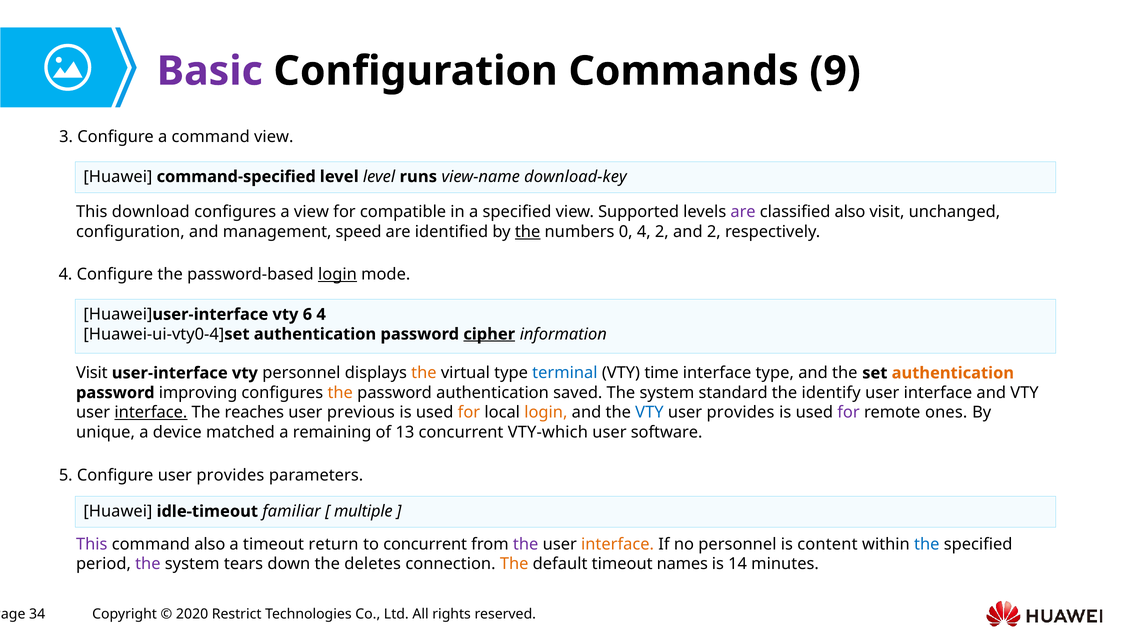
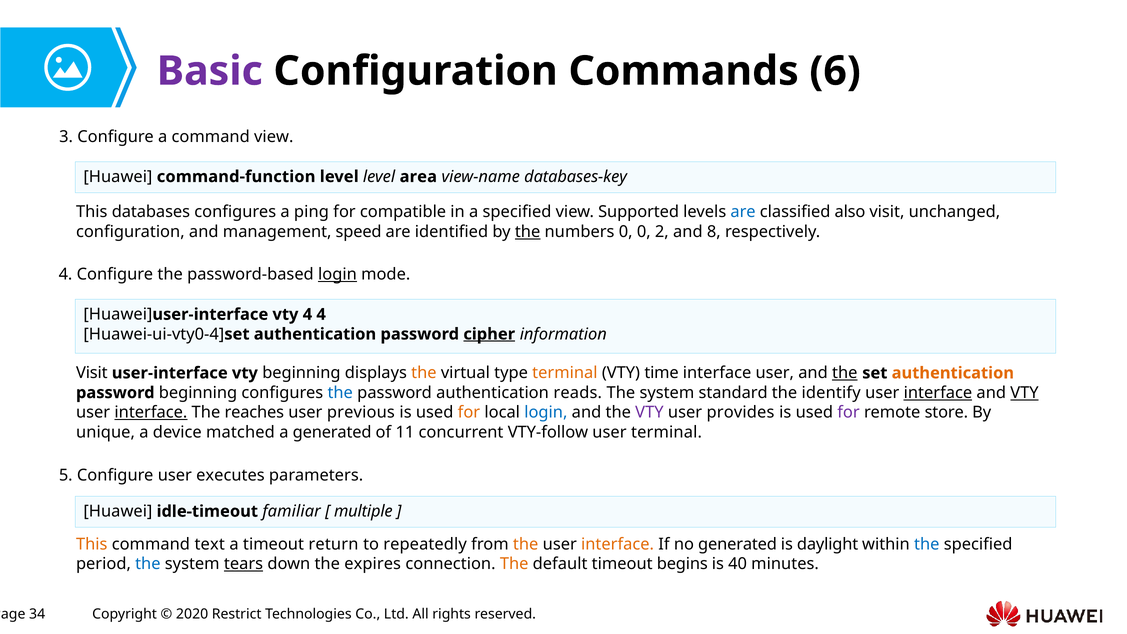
9: 9 -> 6 (835, 71)
command-specified: command-specified -> command-function (236, 177)
runs: runs -> area (418, 177)
download-key: download-key -> databases-key (576, 177)
download: download -> databases (151, 212)
a view: view -> ping (311, 212)
are colour: purple -> blue (743, 212)
0 4: 4 -> 0 (644, 232)
and 2: 2 -> 8 (714, 232)
vty 6: 6 -> 4 (307, 314)
vty personnel: personnel -> beginning (301, 373)
terminal colour: blue -> orange (565, 373)
interface type: type -> user (775, 373)
the underline: none -> present (845, 373)
password improving: improving -> beginning (198, 393)
the colour: orange -> blue (340, 393)
saved: saved -> reads (578, 393)
interface underline: none -> present (938, 393)
VTY underline: none -> present (1025, 393)
login colour: orange -> blue (546, 412)
VTY colour: blue -> purple (649, 412)
ones: ones -> store (946, 412)
a remaining: remaining -> generated (332, 432)
13: 13 -> 11 (405, 432)
VTY-which: VTY-which -> VTY-follow (548, 432)
user software: software -> terminal (667, 432)
Configure user provides: provides -> executes (230, 475)
This colour: purple -> orange (92, 544)
command also: also -> text (210, 544)
to concurrent: concurrent -> repeatedly (425, 544)
the colour: purple -> orange (526, 544)
no personnel: personnel -> generated (738, 544)
content: content -> daylight (828, 544)
the colour: purple -> blue (148, 564)
tears underline: none -> present (243, 564)
deletes: deletes -> expires (373, 564)
names: names -> begins (682, 564)
14: 14 -> 40 (738, 564)
